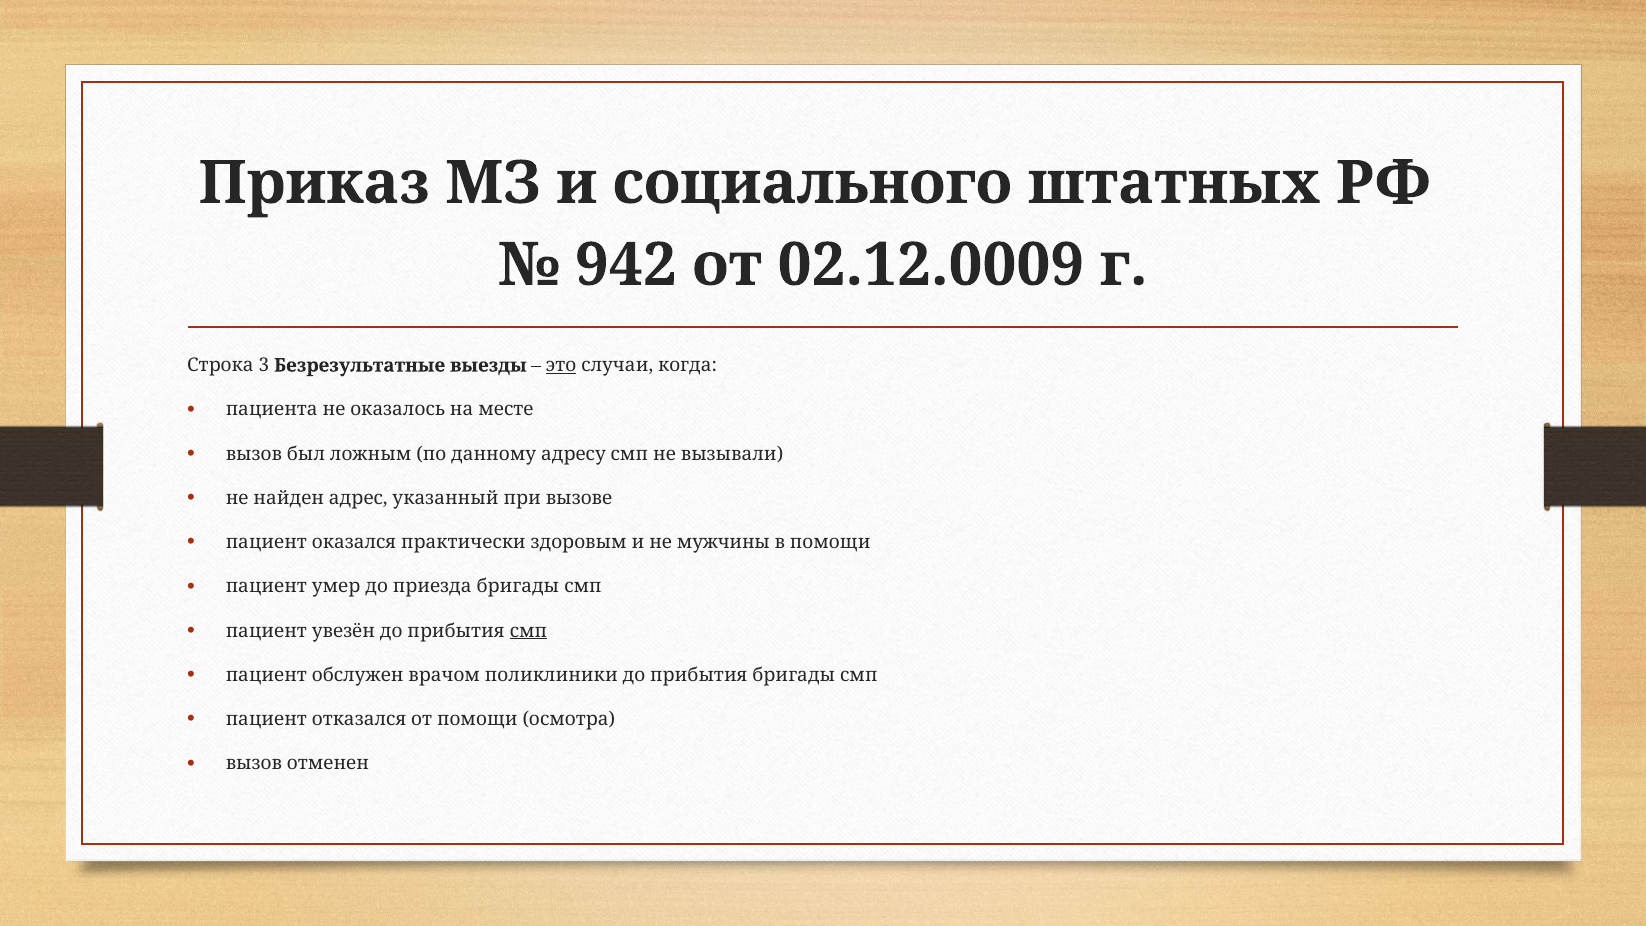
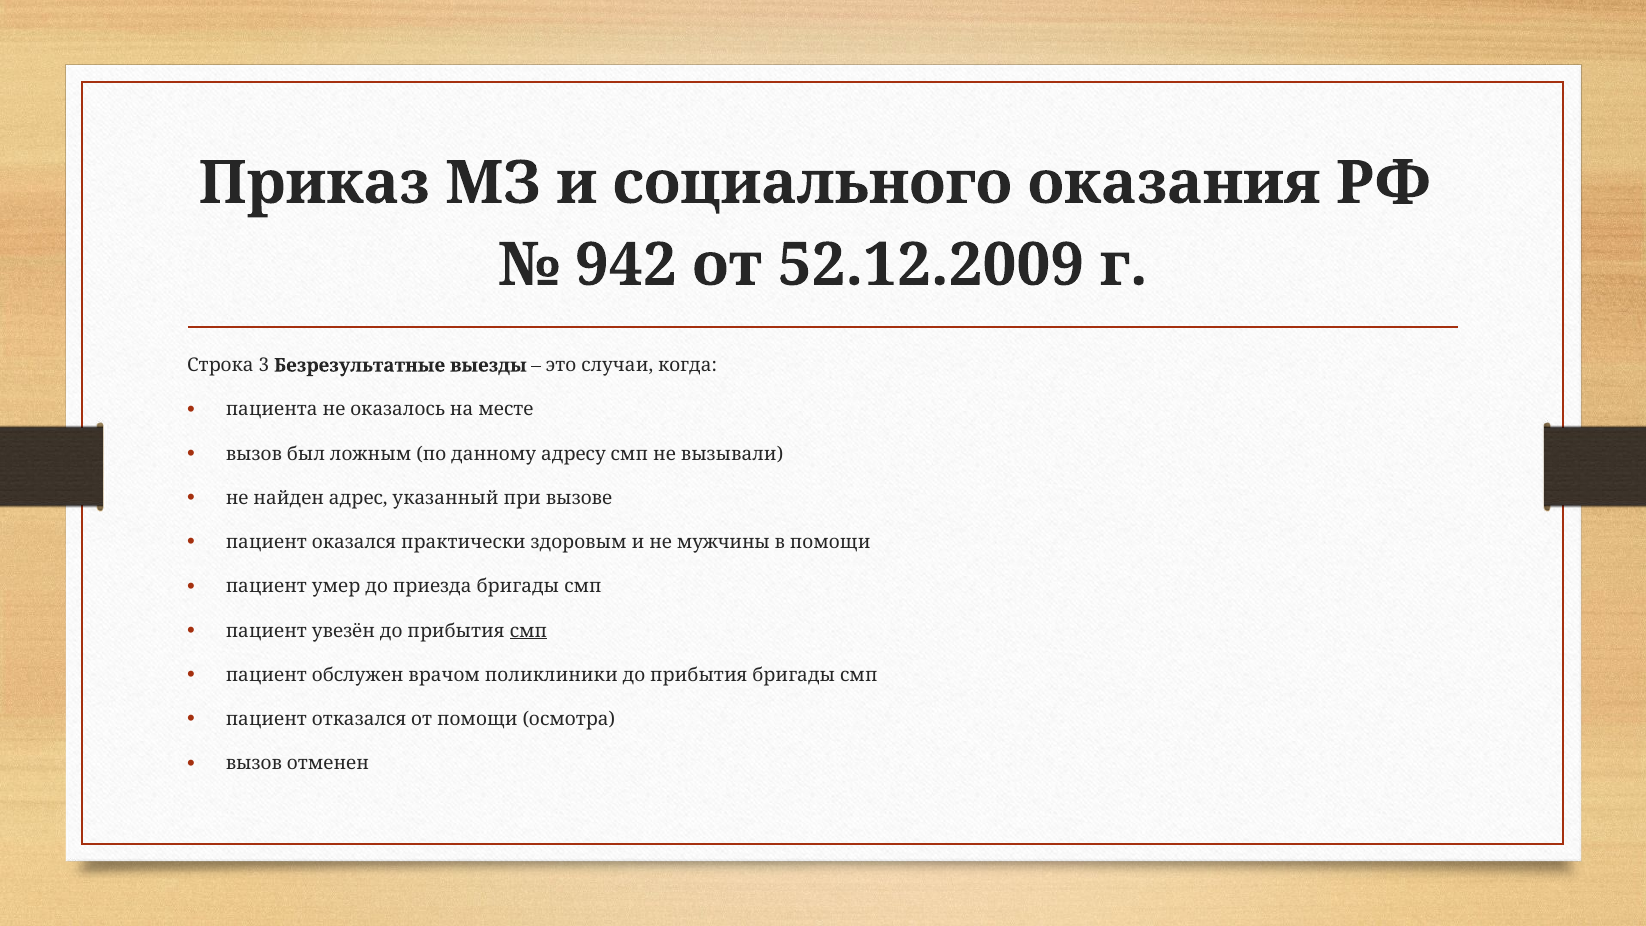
штатных: штатных -> оказания (1174, 183)
02.12.0009: 02.12.0009 -> 52.12.2009 (931, 265)
это underline: present -> none (561, 365)
